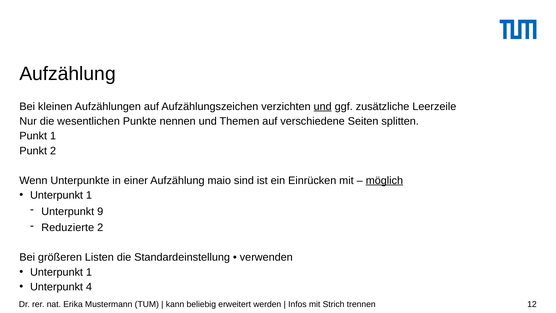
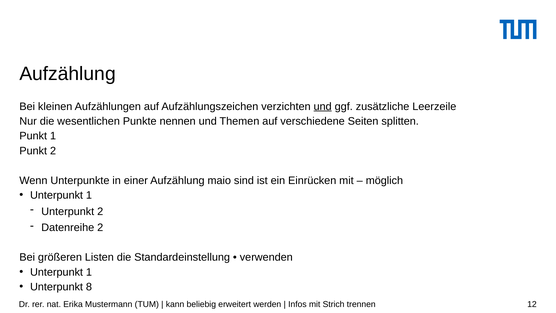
möglich underline: present -> none (384, 180)
Unterpunkt 9: 9 -> 2 (100, 211)
Reduzierte: Reduzierte -> Datenreihe (68, 228)
4: 4 -> 8 (89, 287)
